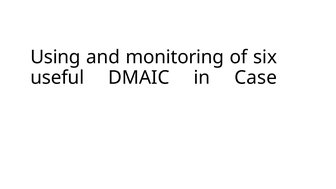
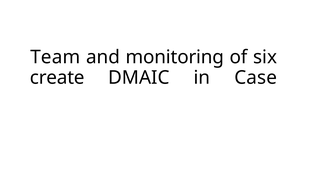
Using: Using -> Team (55, 57)
useful: useful -> create (57, 78)
